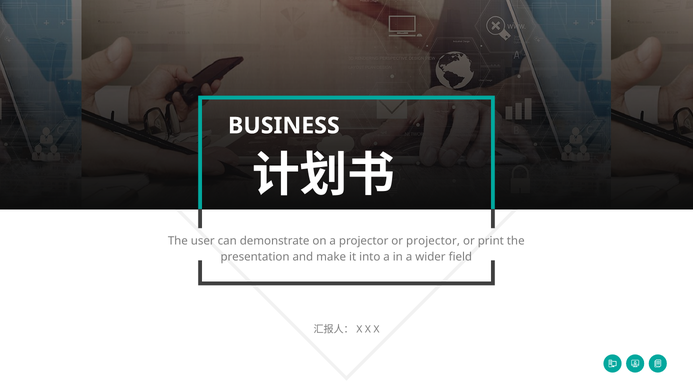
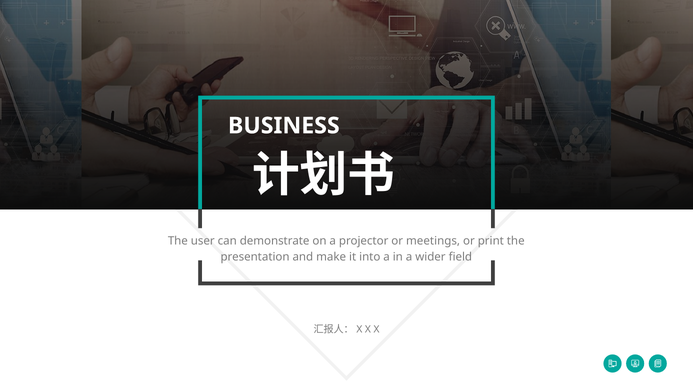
or projector: projector -> meetings (433, 241)
